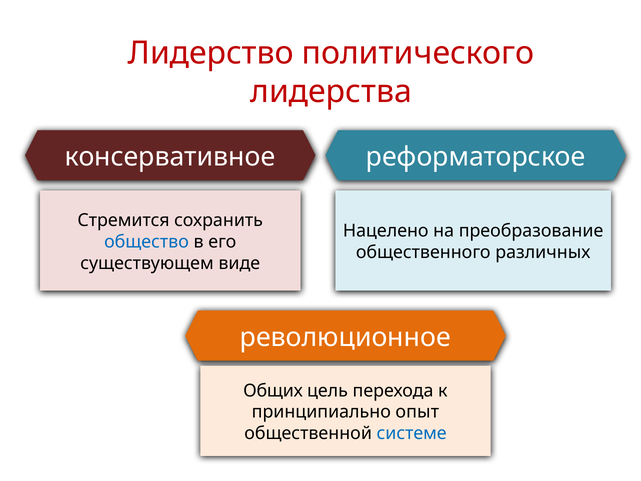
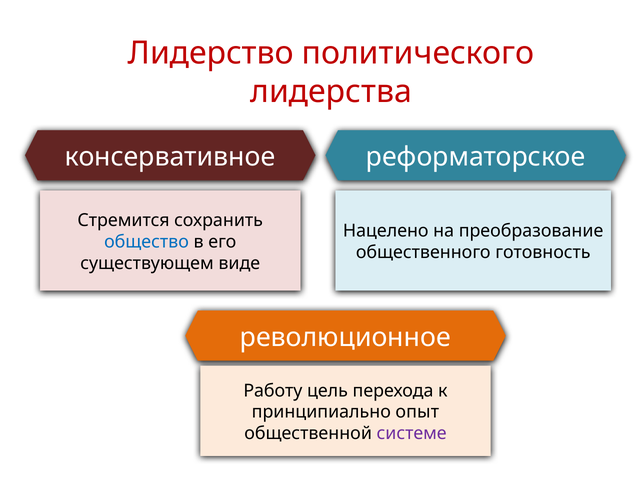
различных: различных -> готовность (543, 252)
Общих: Общих -> Работу (273, 390)
системе colour: blue -> purple (412, 433)
